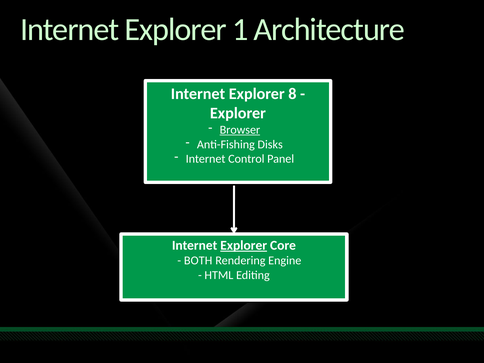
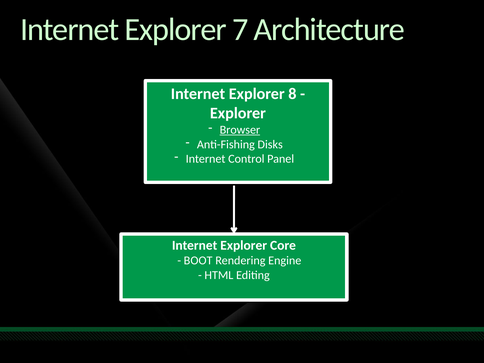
1: 1 -> 7 (240, 29)
Explorer underline: present -> none (244, 245)
BOTH: BOTH -> BOOT (198, 261)
